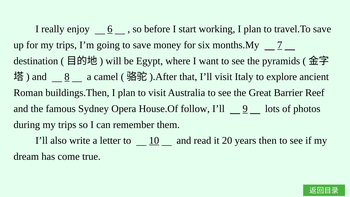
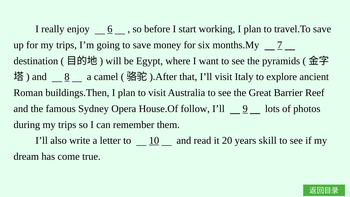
then: then -> skill (268, 140)
